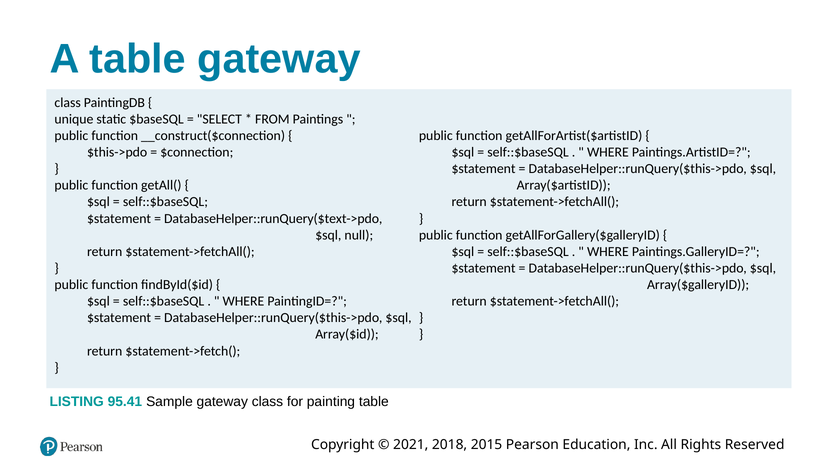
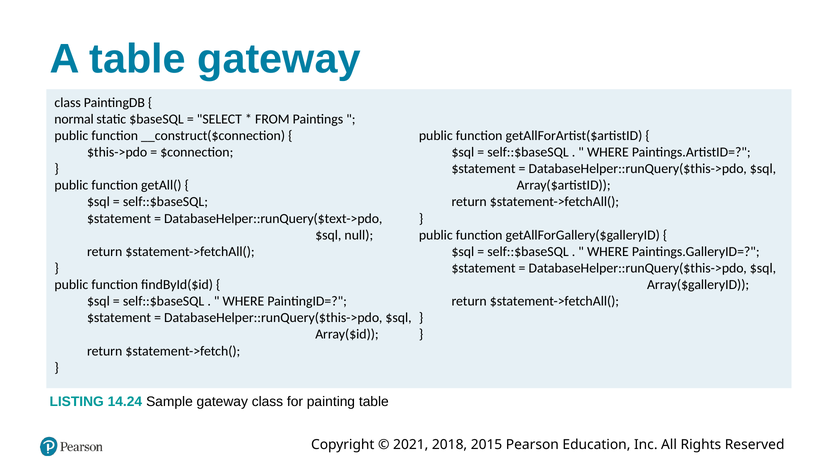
unique: unique -> normal (74, 119)
95.41: 95.41 -> 14.24 (125, 401)
